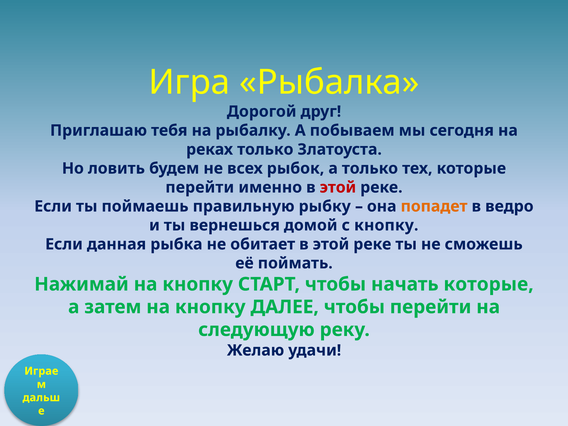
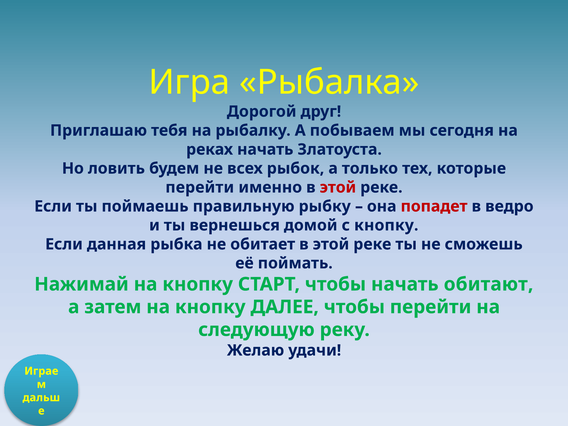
реках только: только -> начать (265, 149)
попадет colour: orange -> red (434, 206)
начать которые: которые -> обитают (489, 284)
